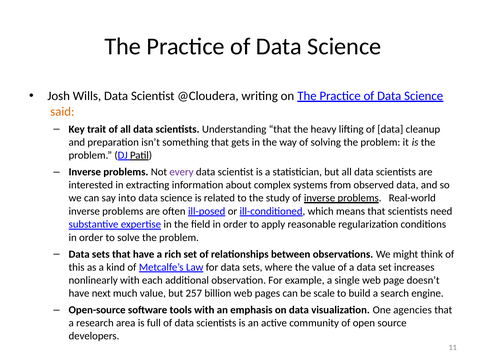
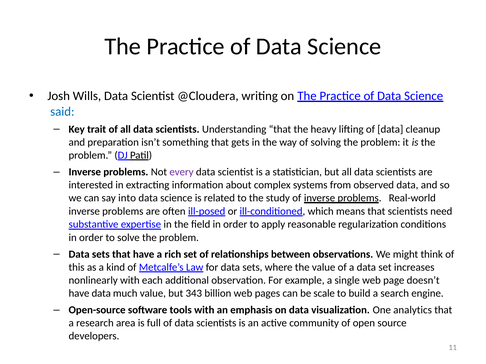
said colour: orange -> blue (62, 112)
have next: next -> data (101, 294)
257: 257 -> 343 (194, 294)
agencies: agencies -> analytics (413, 310)
